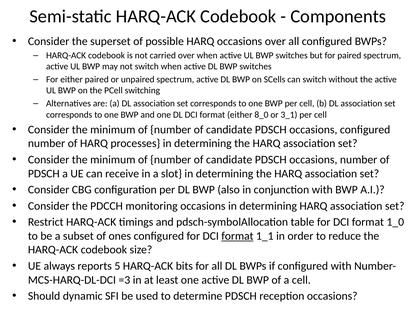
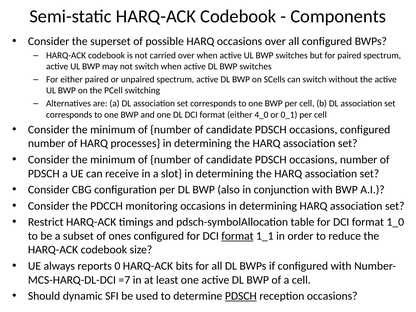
8_0: 8_0 -> 4_0 (261, 115)
3_1: 3_1 -> 0_1 (289, 115)
5: 5 -> 0 (117, 266)
=3: =3 -> =7 (124, 280)
PDSCH underline: none -> present (241, 296)
